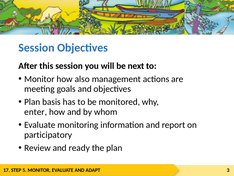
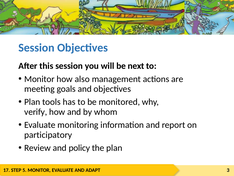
basis: basis -> tools (51, 102)
enter: enter -> verify (36, 112)
ready: ready -> policy (79, 148)
